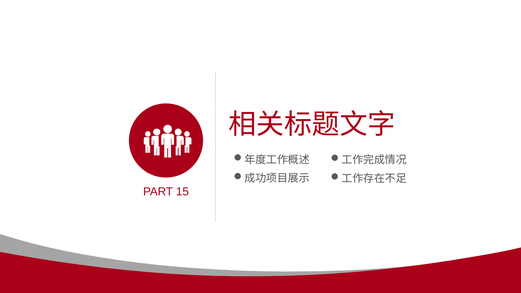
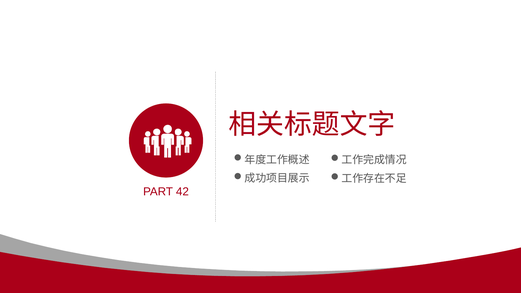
15: 15 -> 42 (182, 192)
